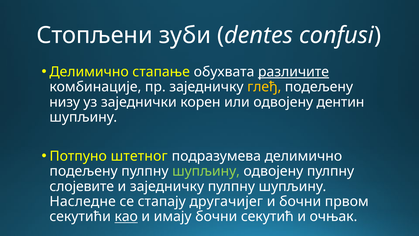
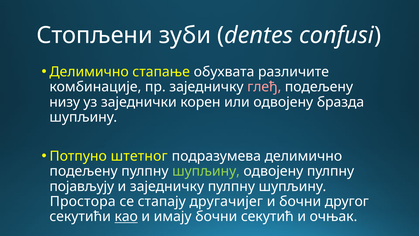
различите underline: present -> none (294, 72)
глеђ colour: yellow -> pink (264, 87)
дентин: дентин -> бразда (340, 102)
слојевите: слојевите -> појављују (82, 186)
Наследне: Наследне -> Простора (83, 201)
првом: првом -> другог (347, 201)
